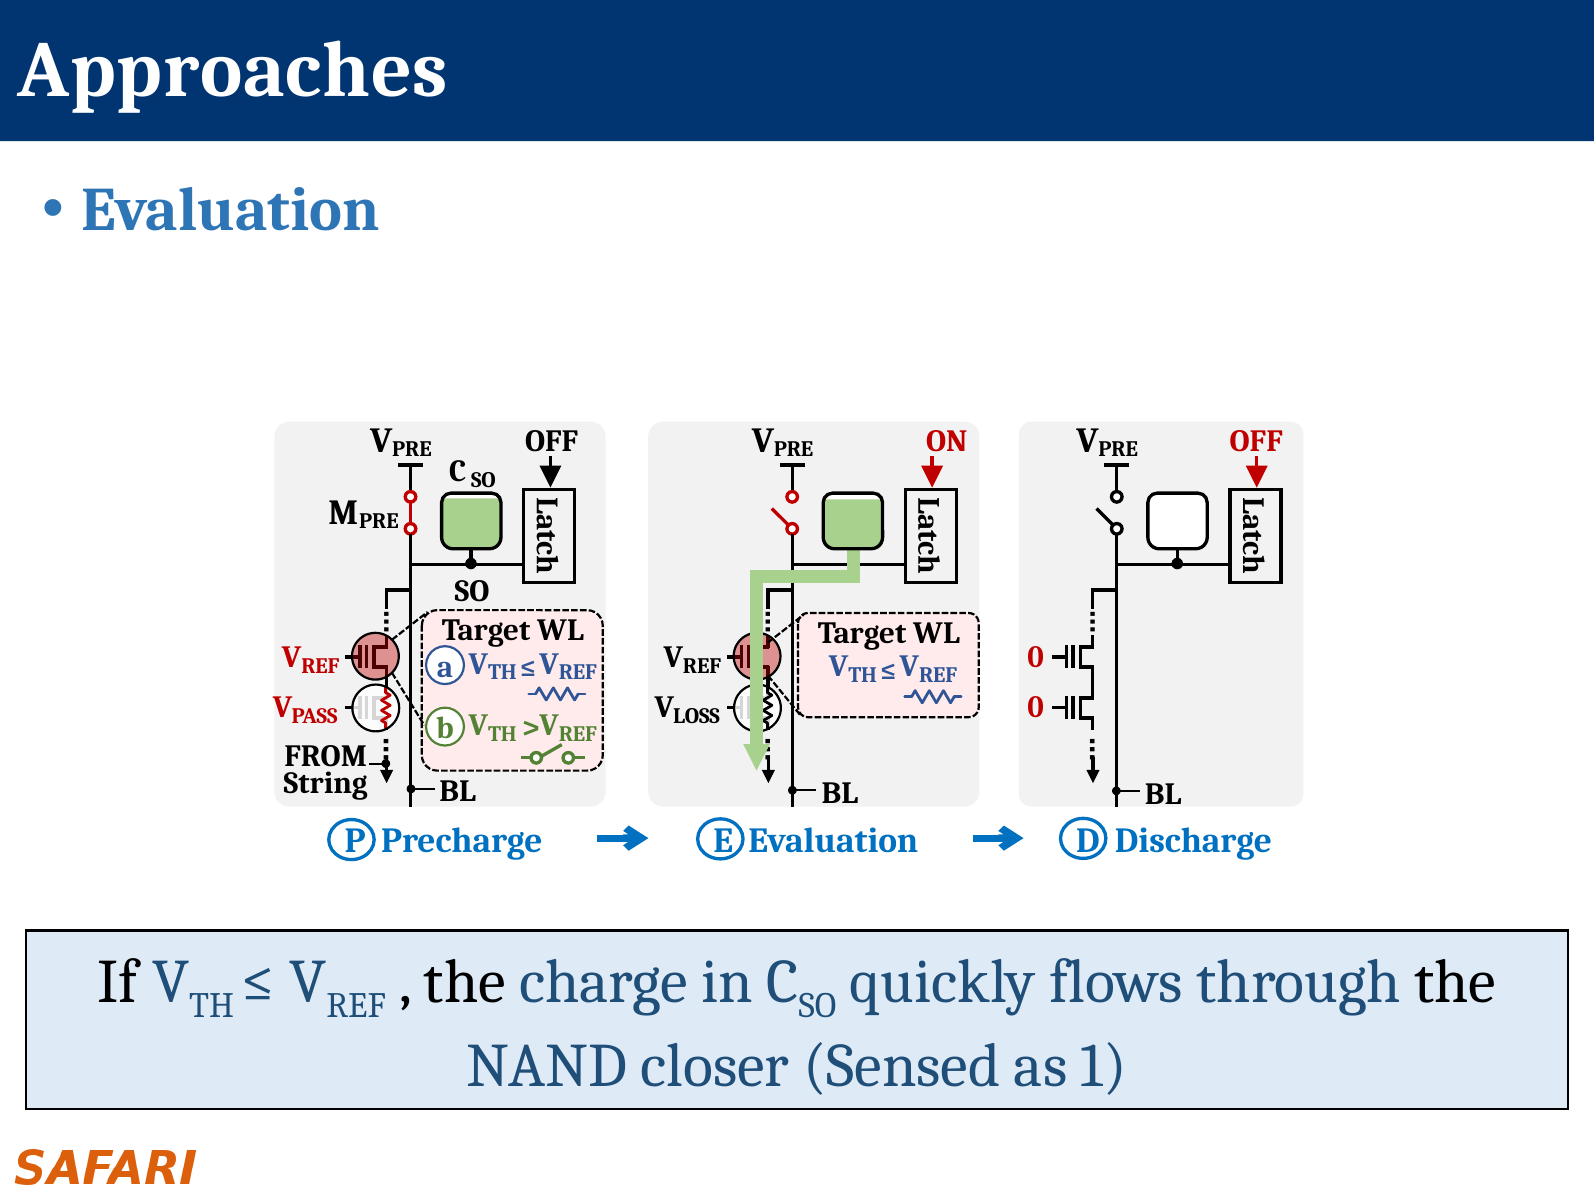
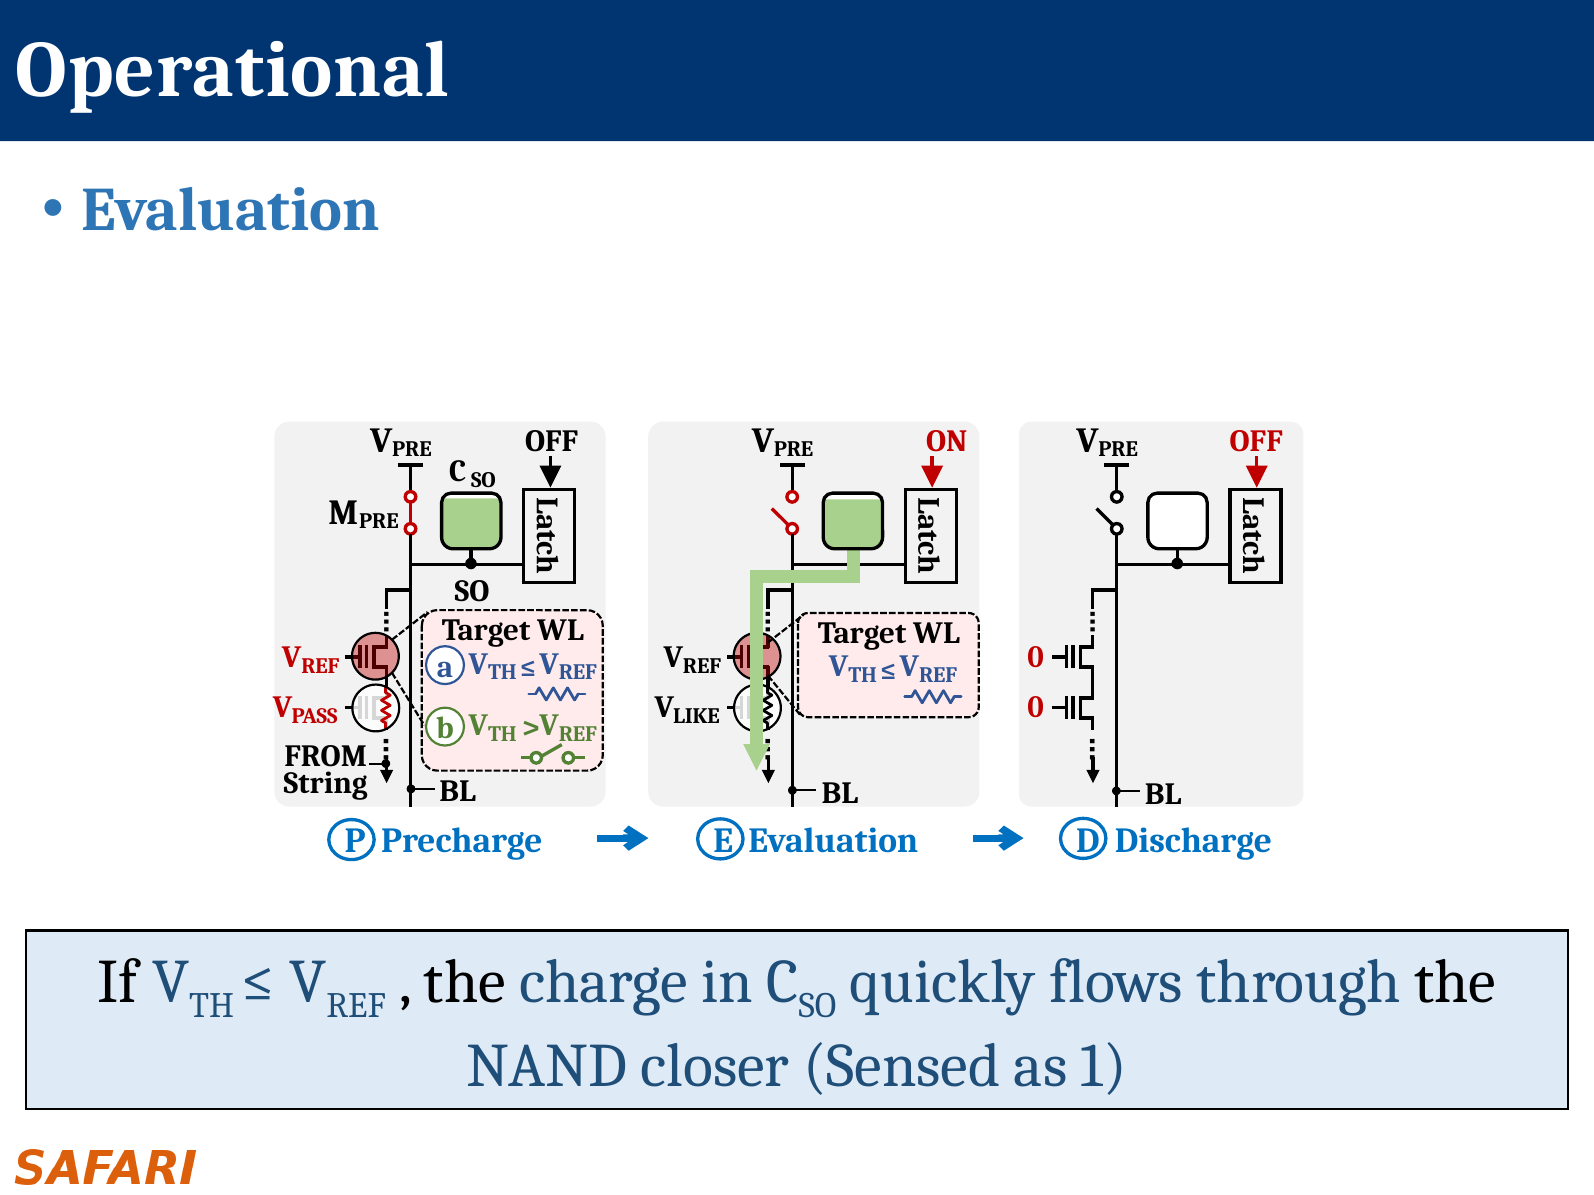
Approaches: Approaches -> Operational (233, 70)
LOSS: LOSS -> LIKE (696, 716)
